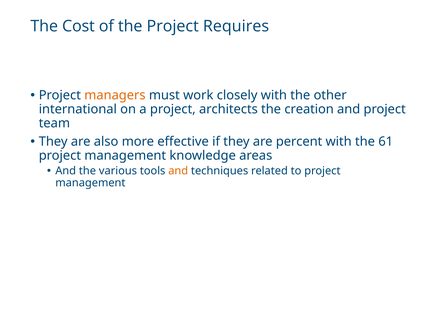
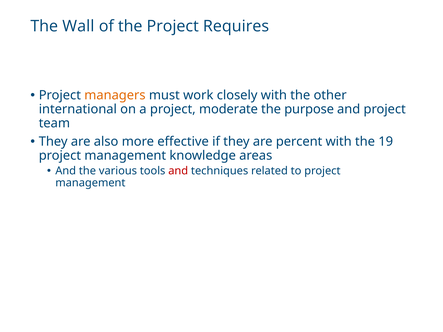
Cost: Cost -> Wall (78, 26)
architects: architects -> moderate (228, 109)
creation: creation -> purpose (309, 109)
61: 61 -> 19 (386, 142)
and colour: orange -> red (178, 171)
